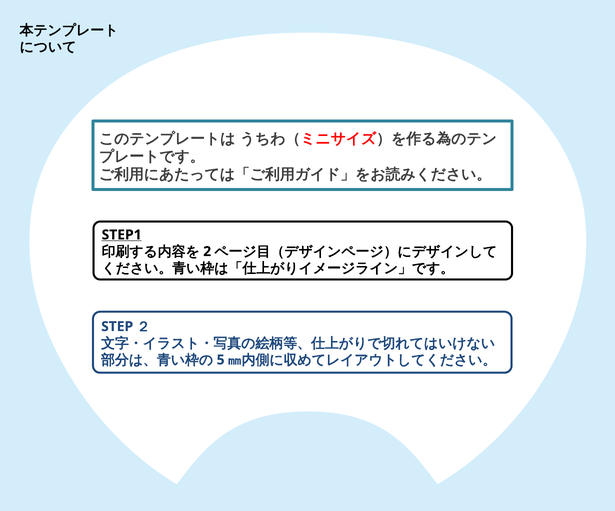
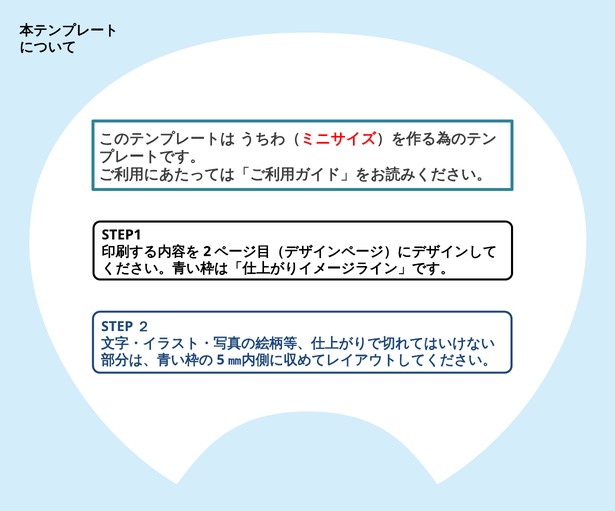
STEP1 underline: present -> none (122, 235)
